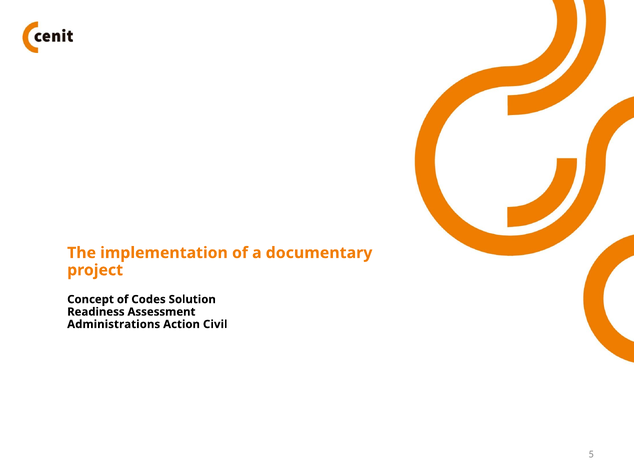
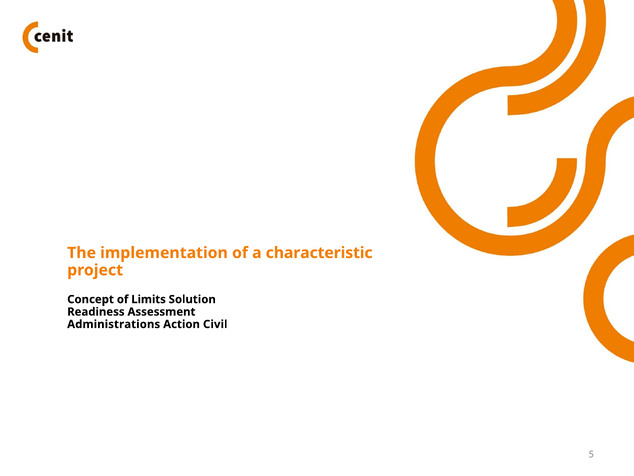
documentary: documentary -> characteristic (319, 253)
Codes: Codes -> Limits (149, 299)
